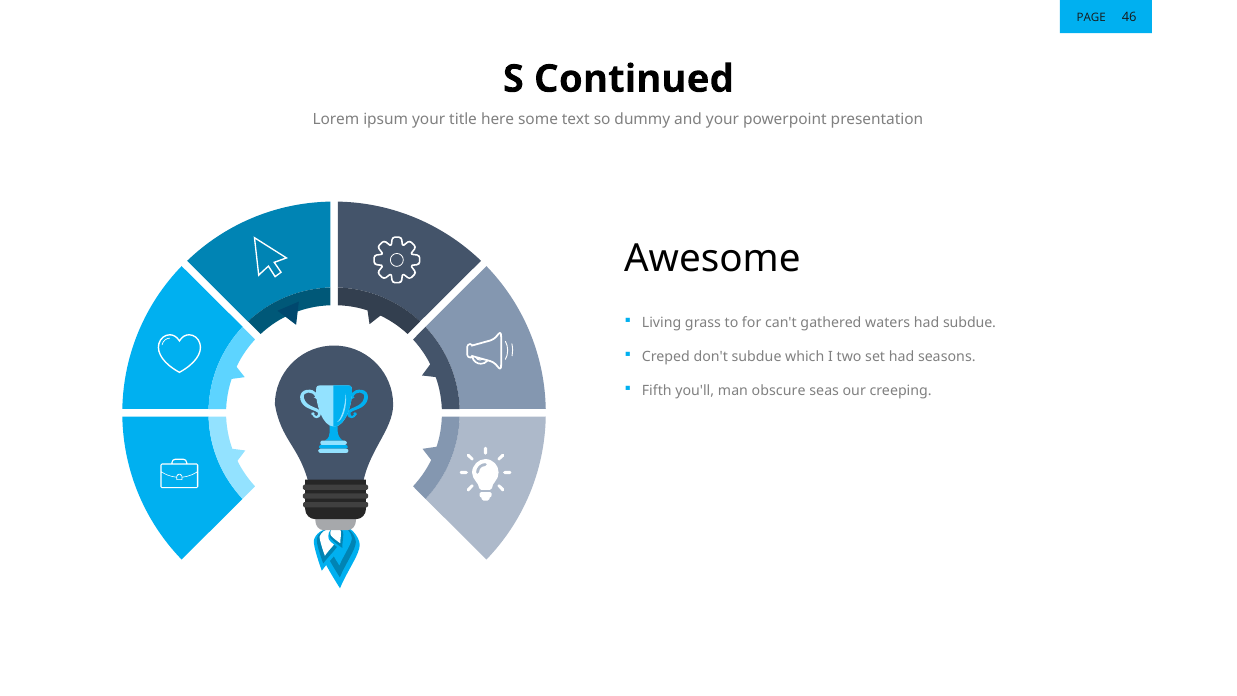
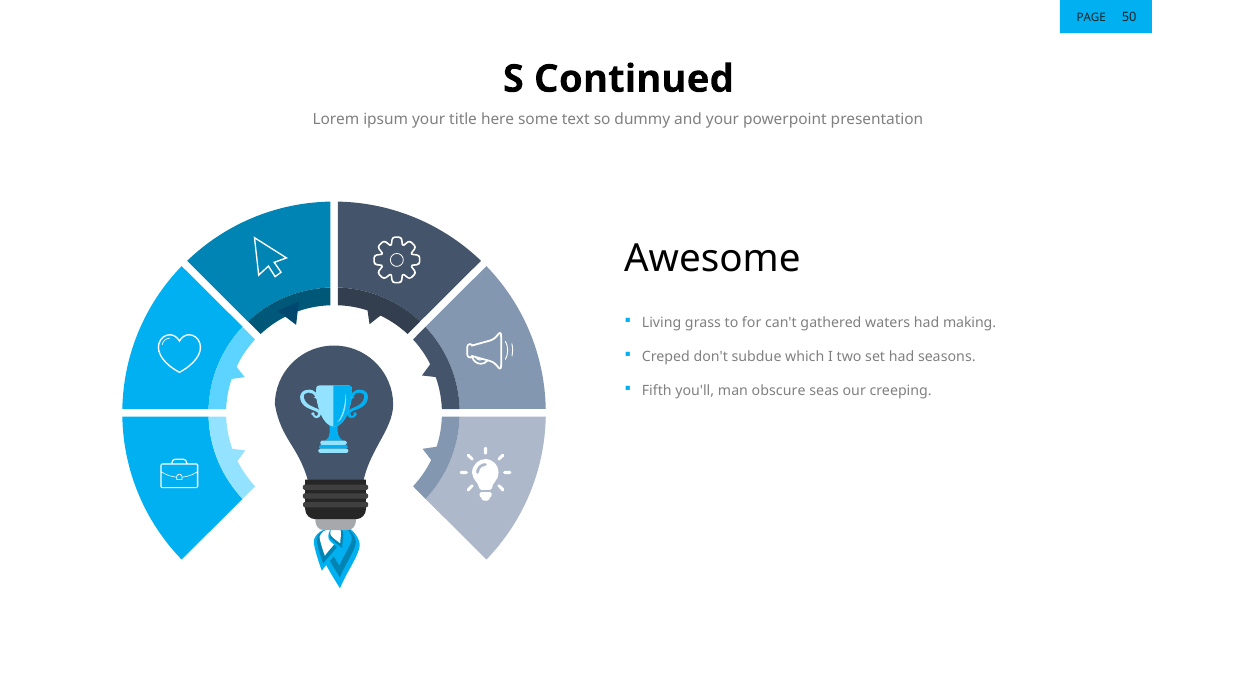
46: 46 -> 50 (1129, 17)
had subdue: subdue -> making (970, 323)
